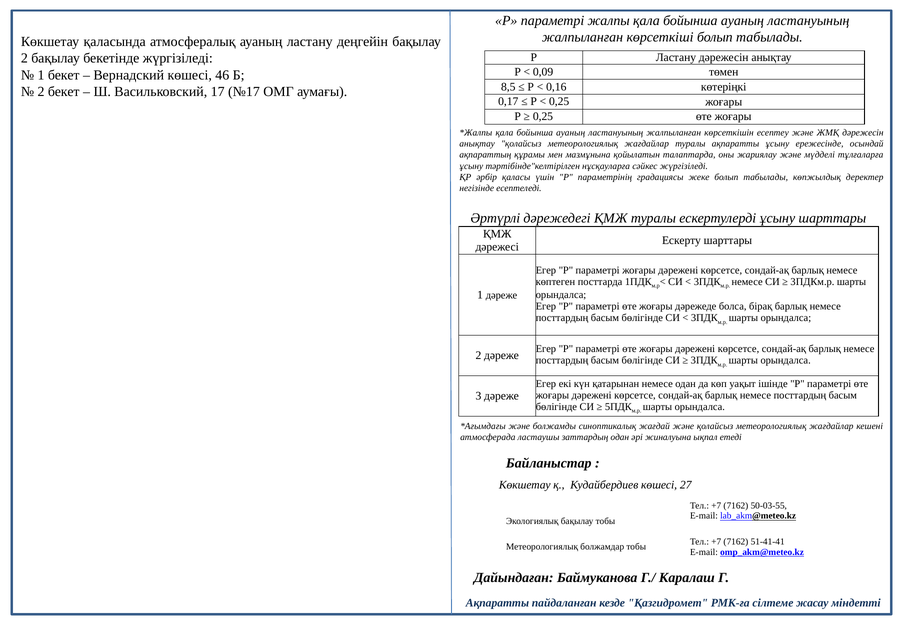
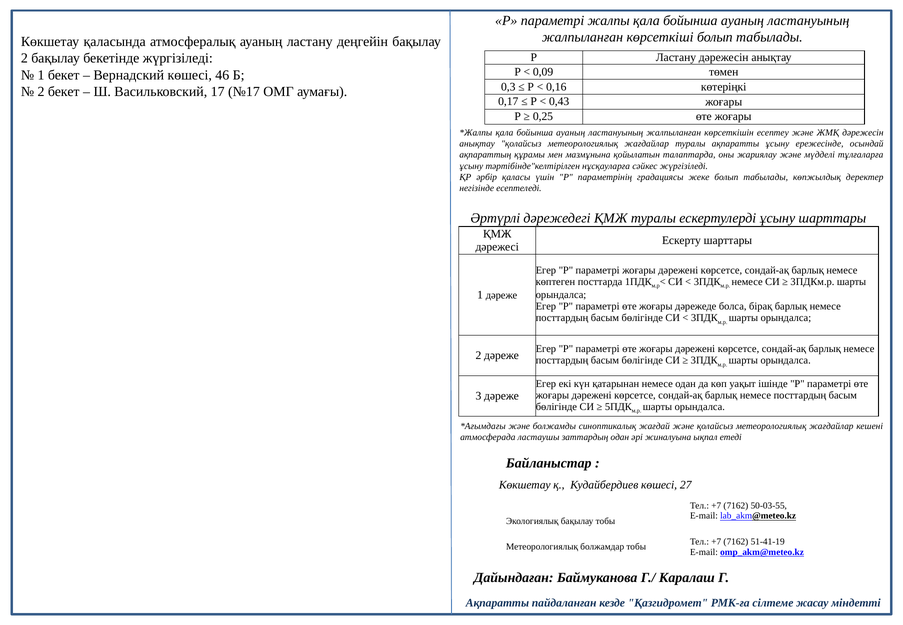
8,5: 8,5 -> 0,3 (508, 87)
0,25: 0,25 -> 0,43 (559, 102)
51-41-41: 51-41-41 -> 51-41-19 (768, 542)
